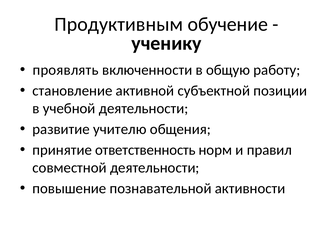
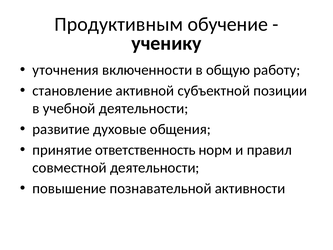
проявлять: проявлять -> уточнения (66, 70)
учителю: учителю -> духовые (120, 129)
